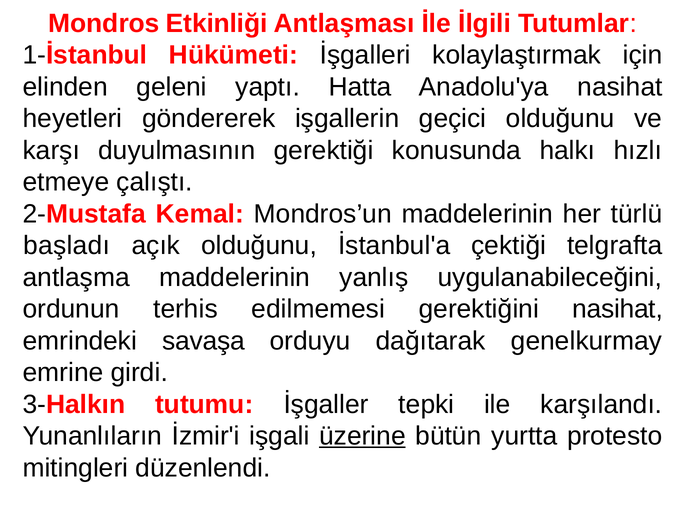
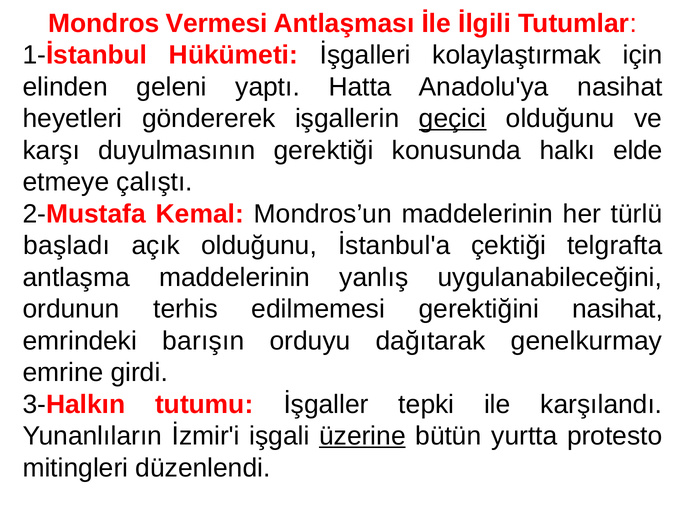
Etkinliği: Etkinliği -> Vermesi (217, 23)
geçici underline: none -> present (453, 119)
hızlı: hızlı -> elde (638, 150)
savaşa: savaşa -> barışın (203, 341)
